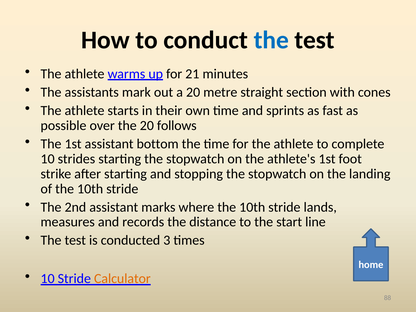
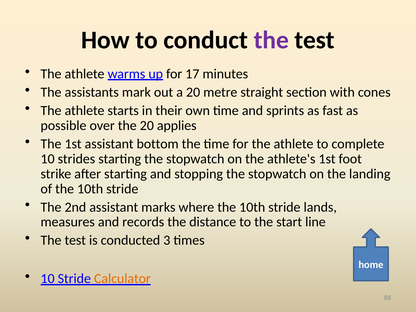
the colour: blue -> purple (271, 40)
21: 21 -> 17 (192, 74)
follows: follows -> applies (177, 126)
